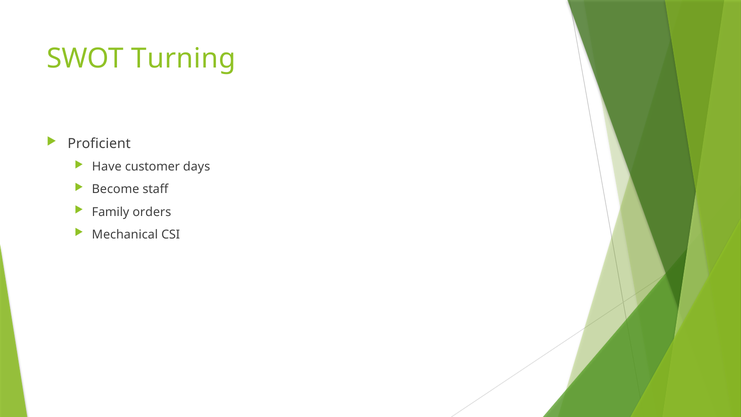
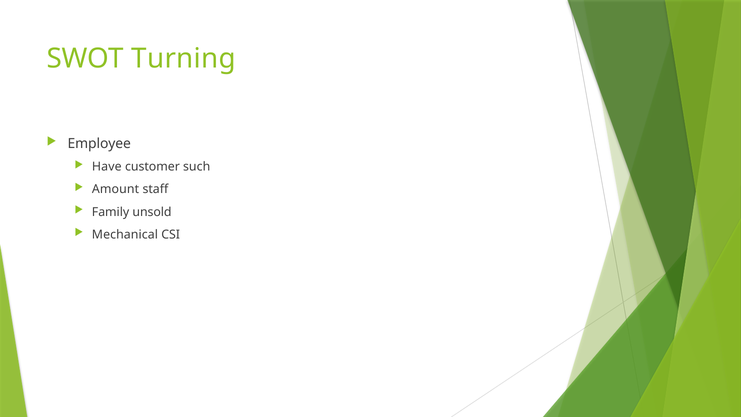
Proficient: Proficient -> Employee (99, 143)
days: days -> such (197, 167)
Become: Become -> Amount (116, 189)
orders: orders -> unsold (152, 212)
